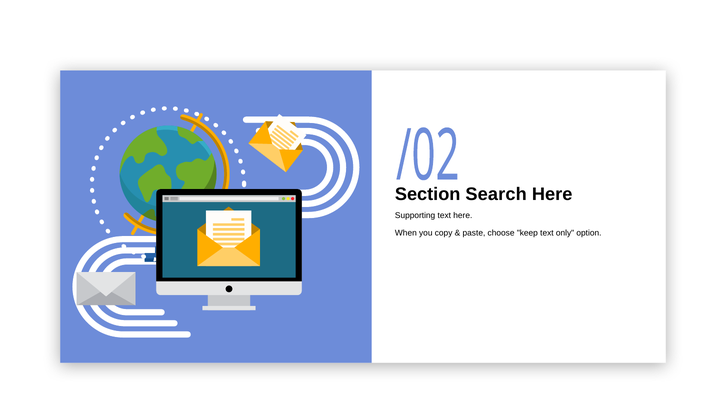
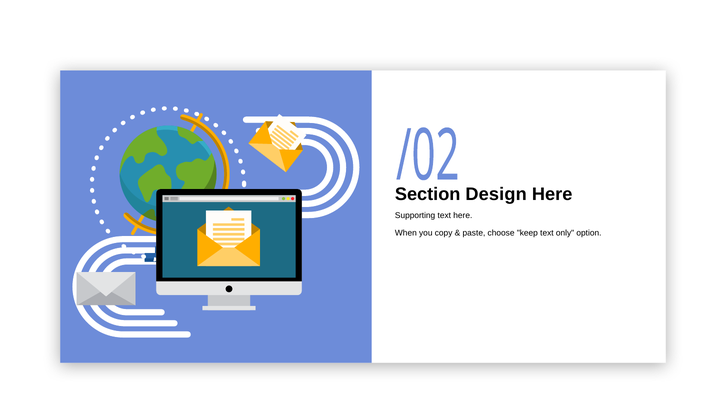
Search: Search -> Design (496, 195)
